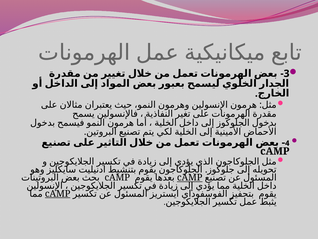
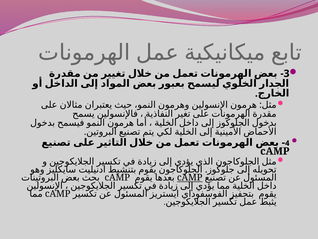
cAMP underline: present -> none (58, 193)
